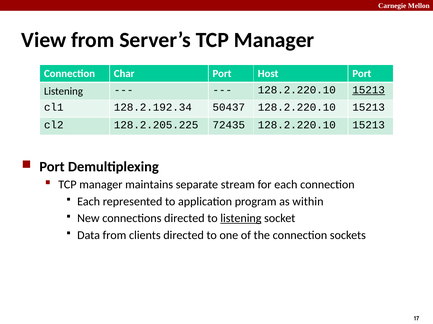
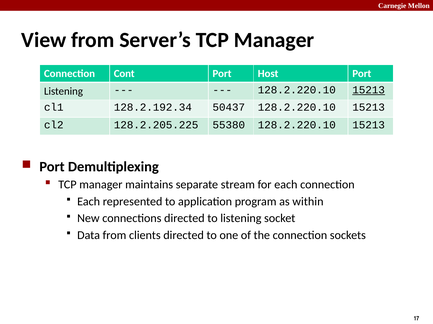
Char: Char -> Cont (124, 74)
72435: 72435 -> 55380 (229, 125)
listening underline: present -> none (241, 219)
